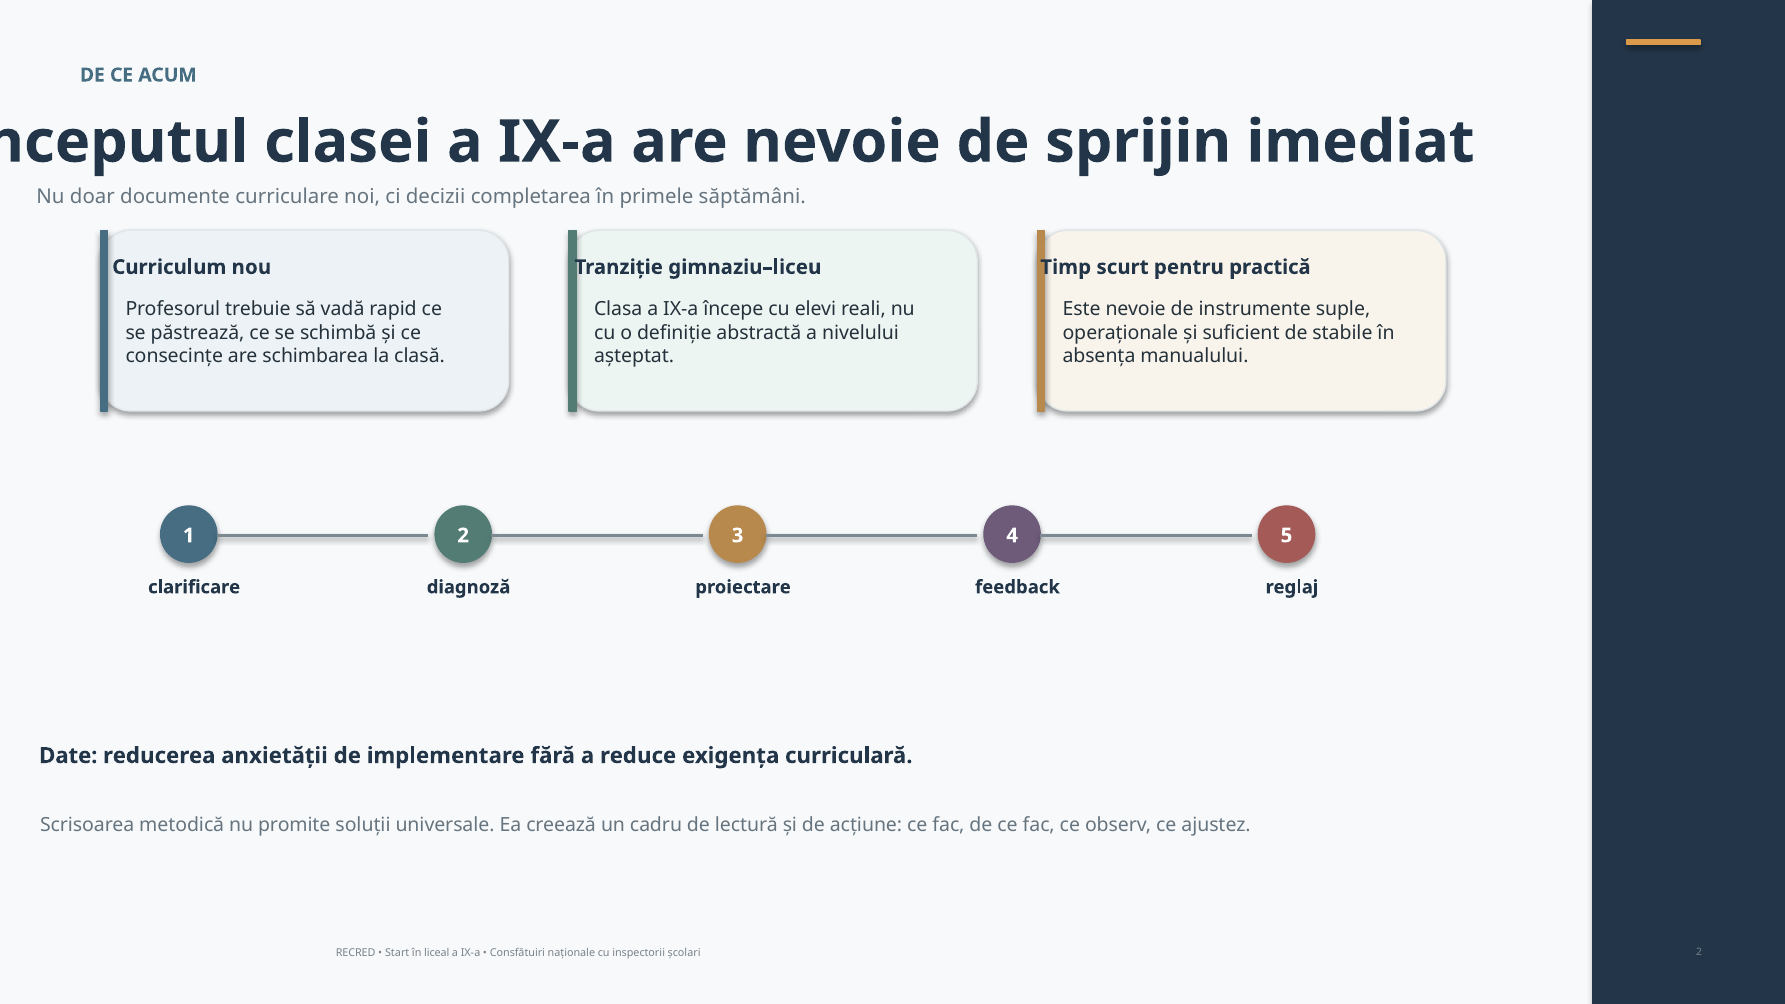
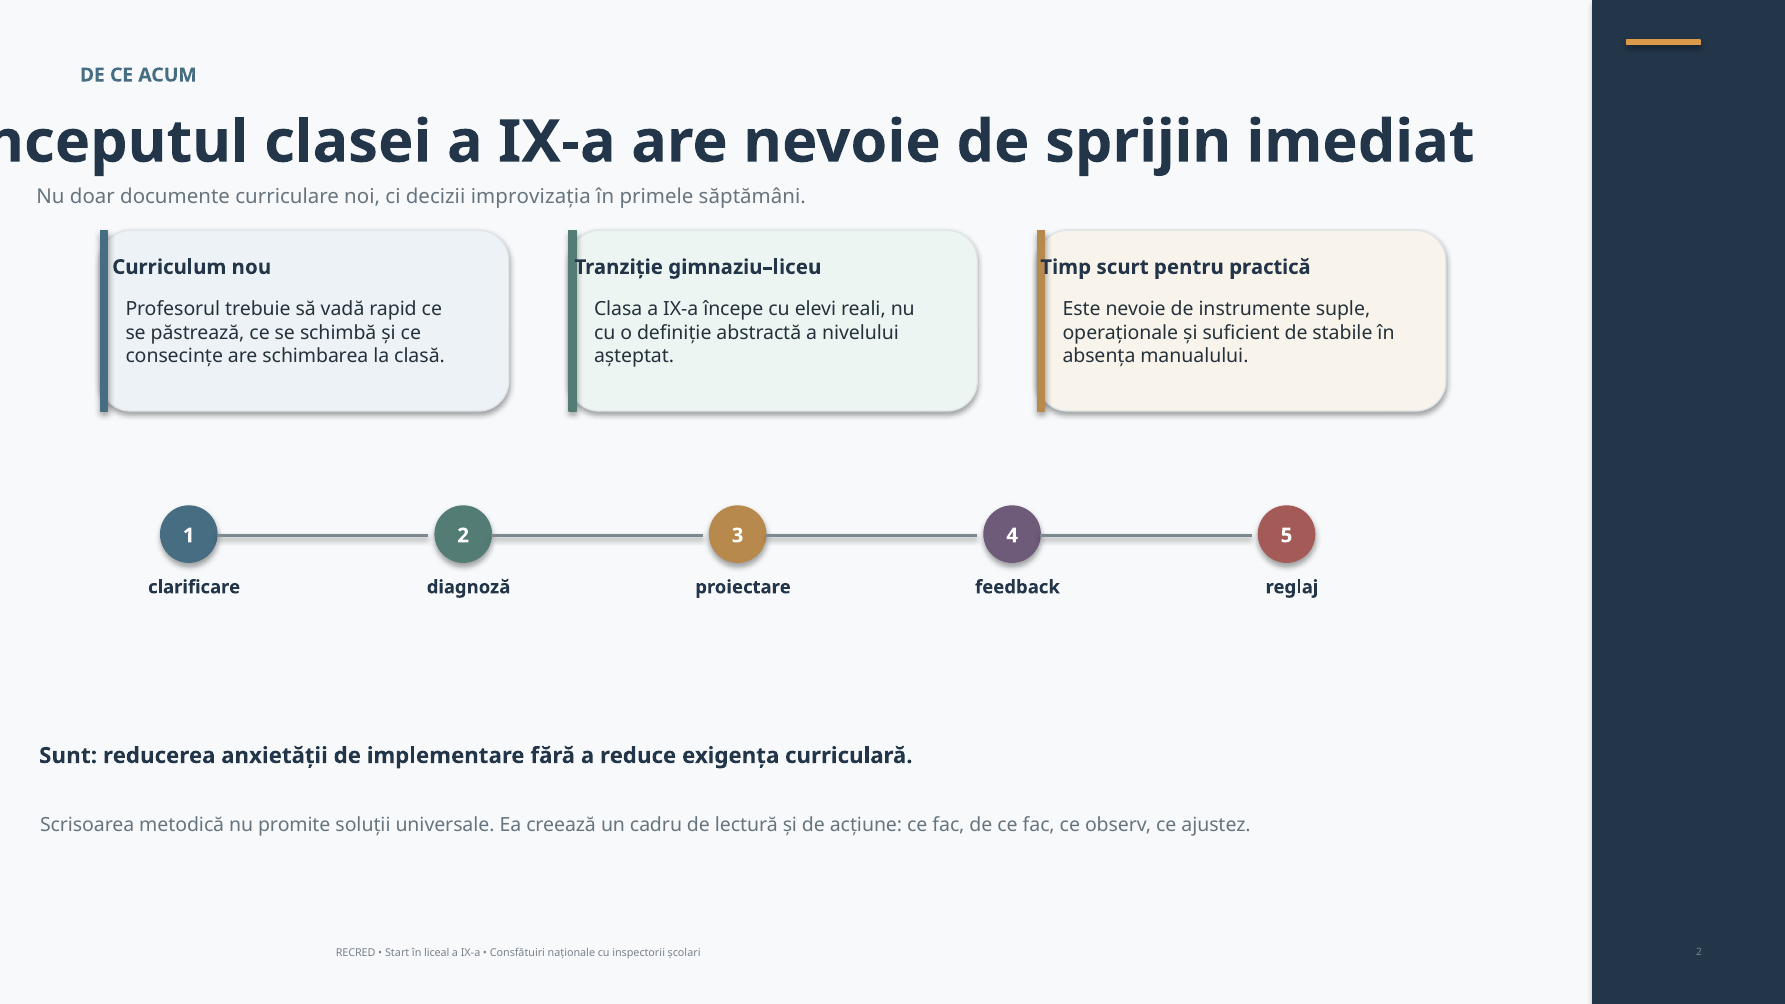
completarea: completarea -> improvizația (531, 197)
Date: Date -> Sunt (68, 756)
